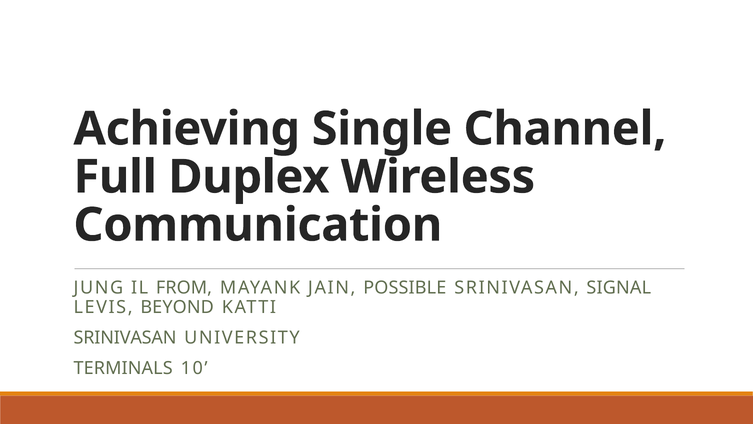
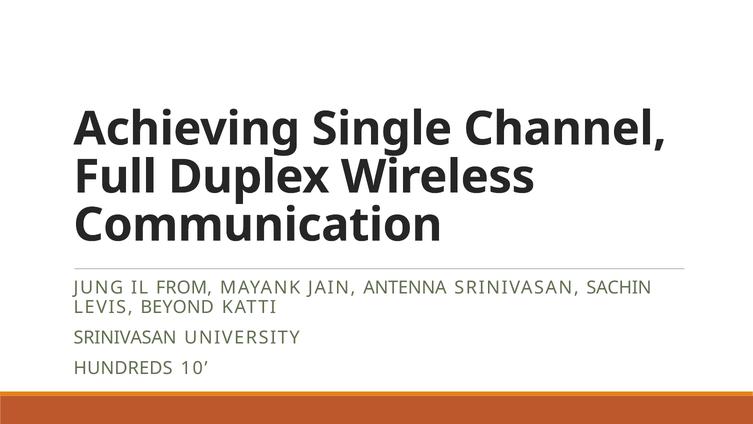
POSSIBLE: POSSIBLE -> ANTENNA (405, 288)
SIGNAL: SIGNAL -> SACHIN (619, 288)
TERMINALS: TERMINALS -> HUNDREDS (123, 368)
